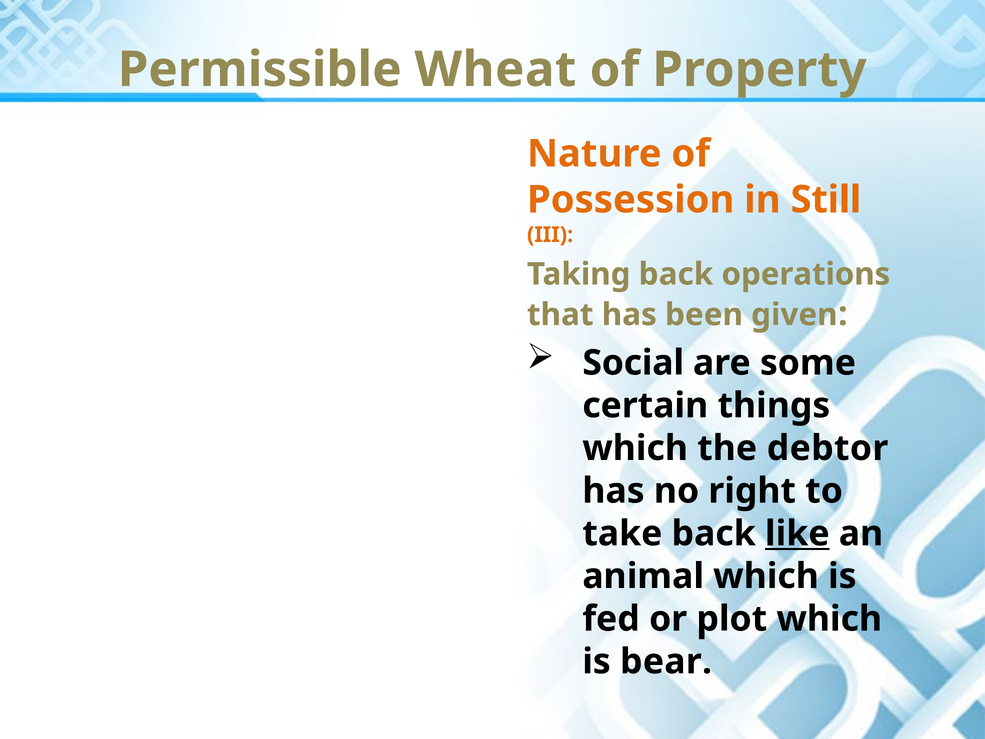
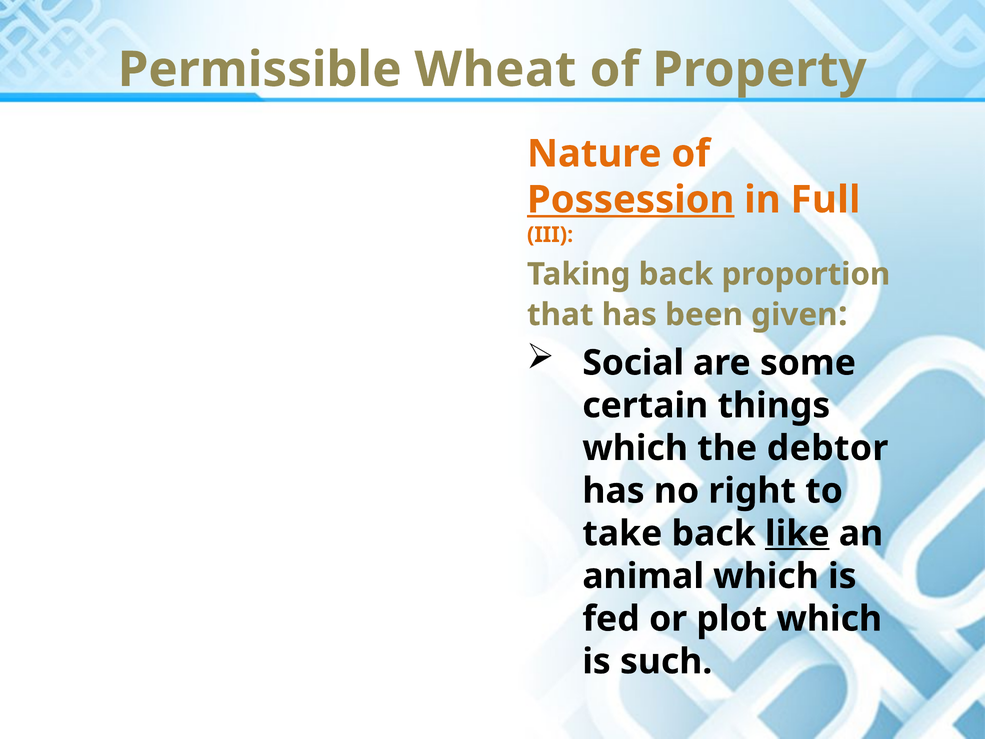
Possession underline: none -> present (631, 200)
Still: Still -> Full (826, 200)
operations: operations -> proportion (806, 274)
bear: bear -> such (666, 661)
